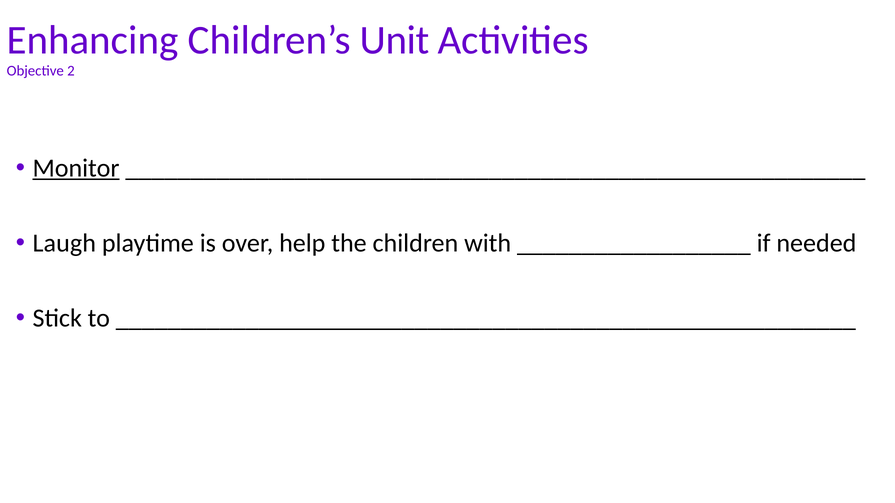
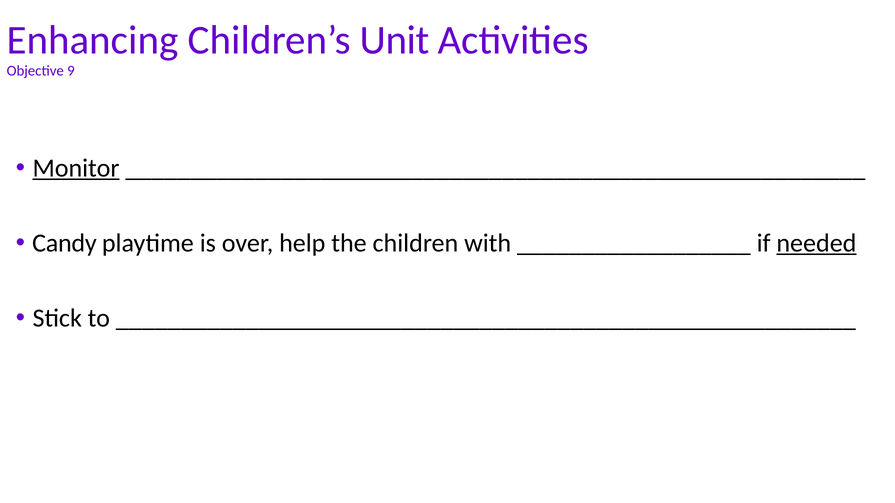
2: 2 -> 9 (71, 71)
Laugh: Laugh -> Candy (64, 243)
needed underline: none -> present (816, 243)
